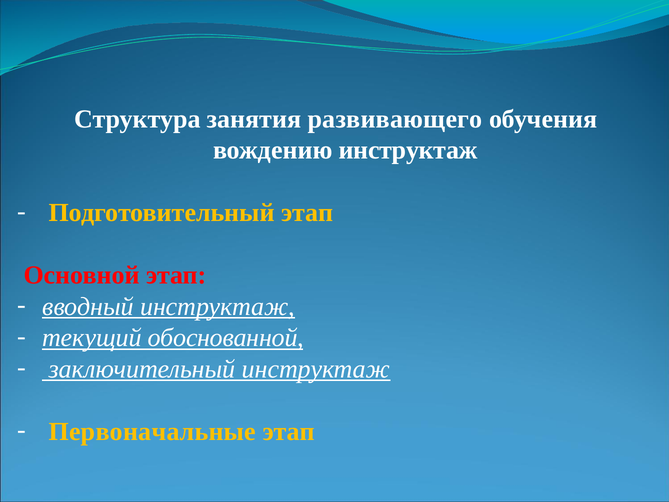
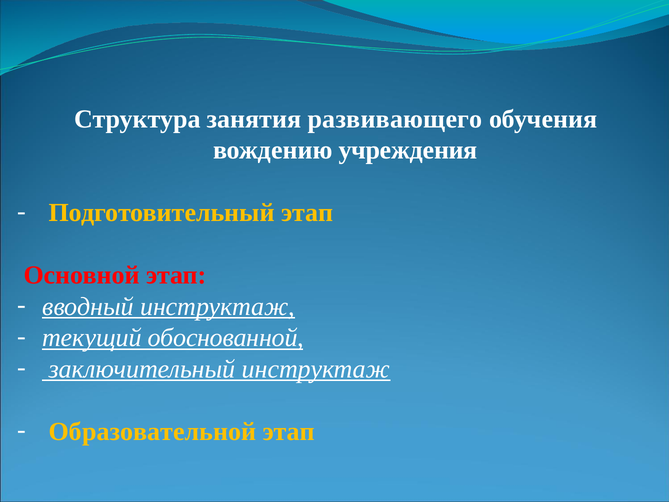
вождению инструктаж: инструктаж -> учреждения (408, 150)
Первоначальные: Первоначальные -> Образовательной (152, 431)
